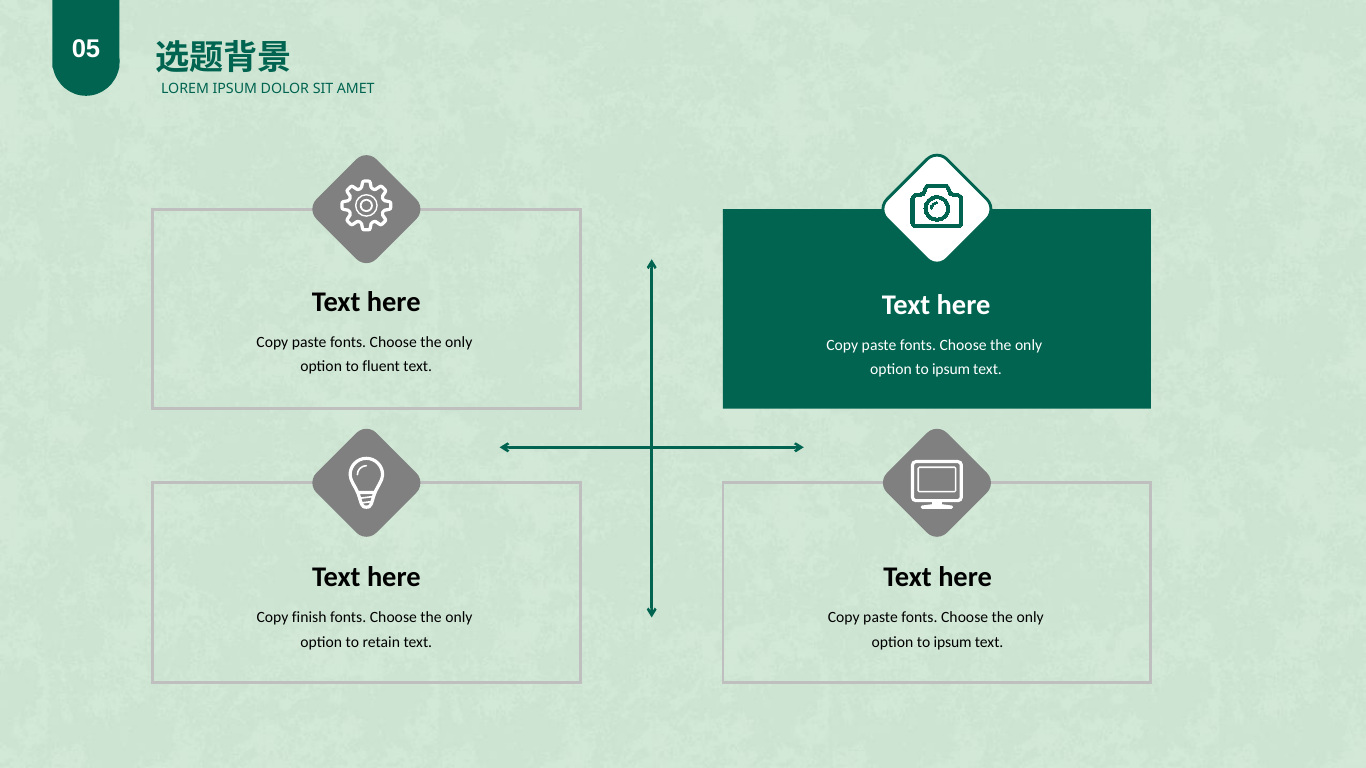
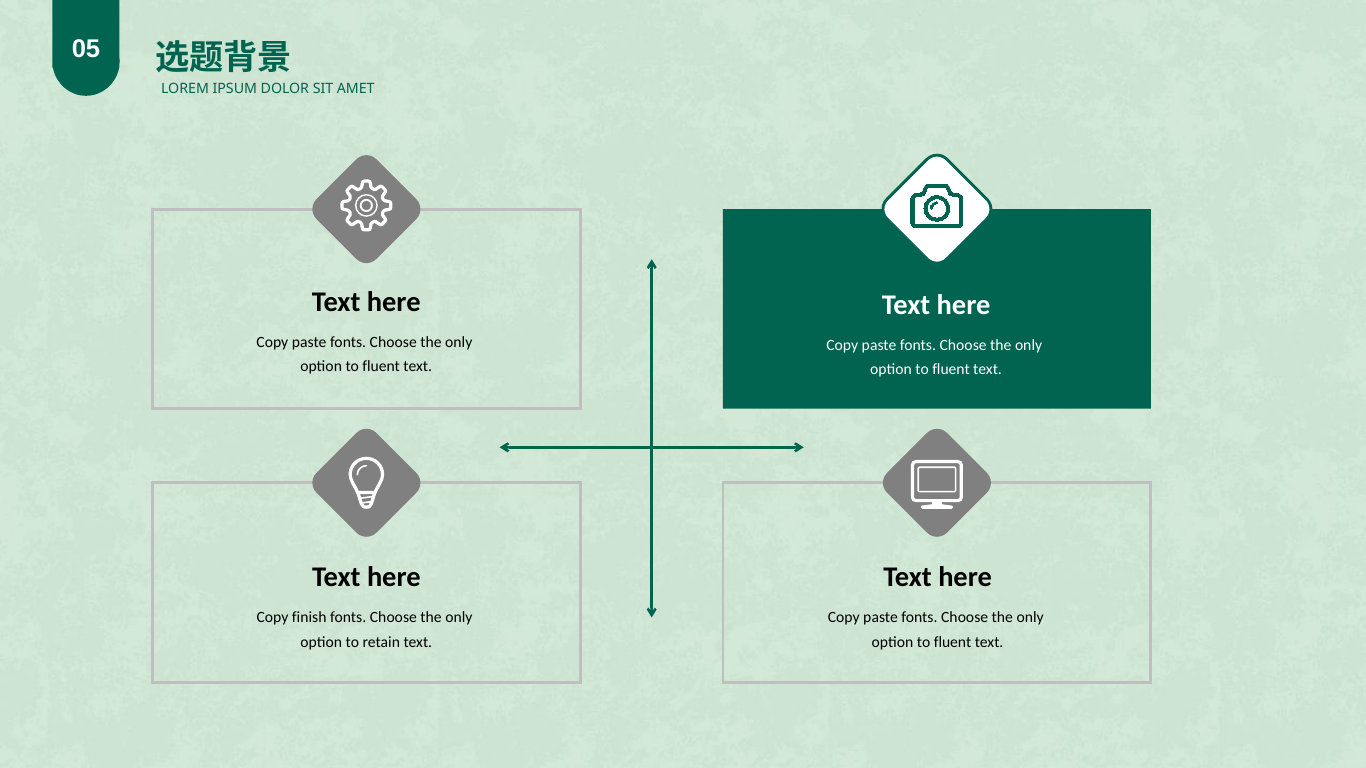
ipsum: ipsum -> fluent (951, 370)
ipsum: ipsum -> fluent (953, 642)
